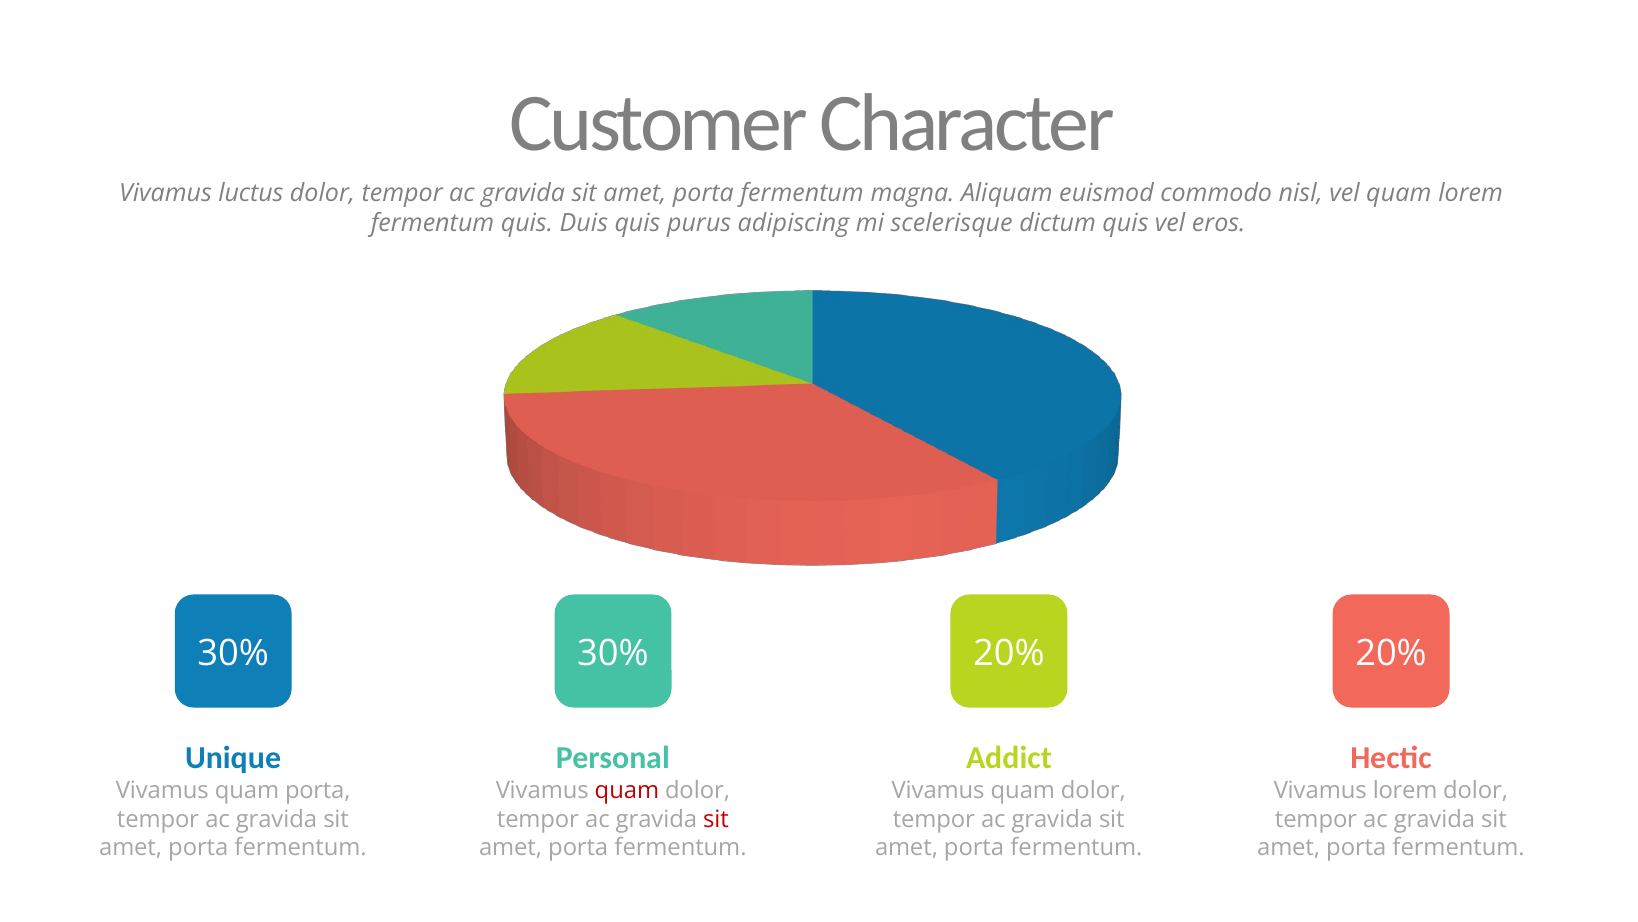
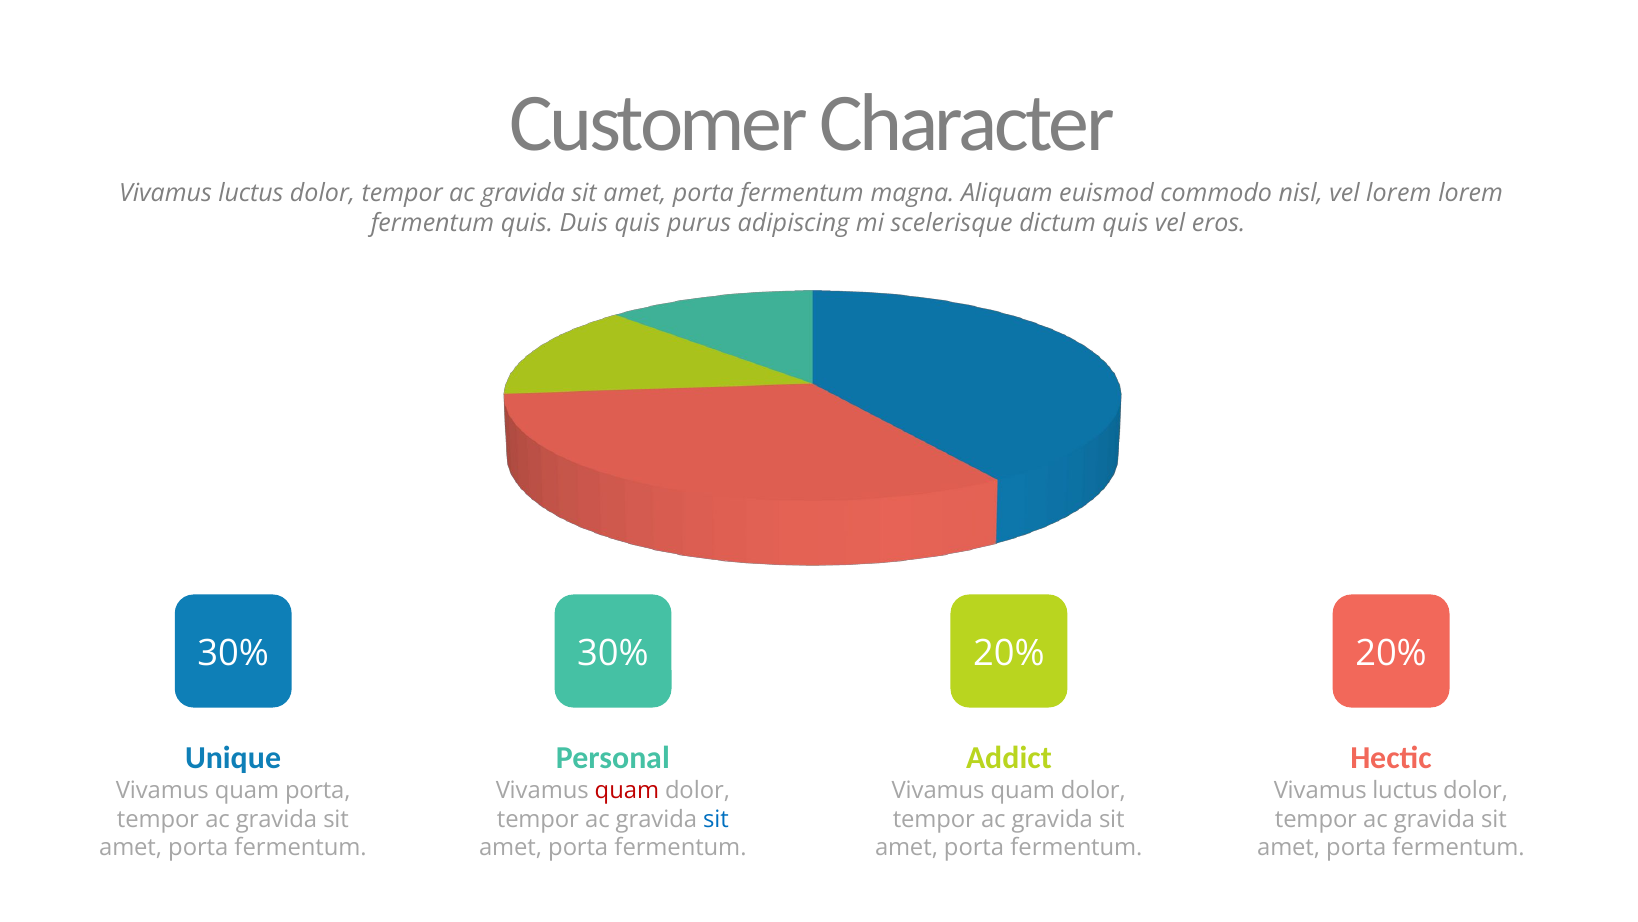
vel quam: quam -> lorem (1399, 193)
lorem: lorem -> luctus (1405, 790)
sit colour: red -> blue (716, 819)
